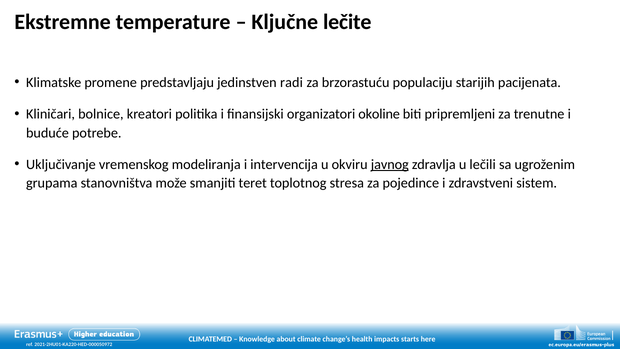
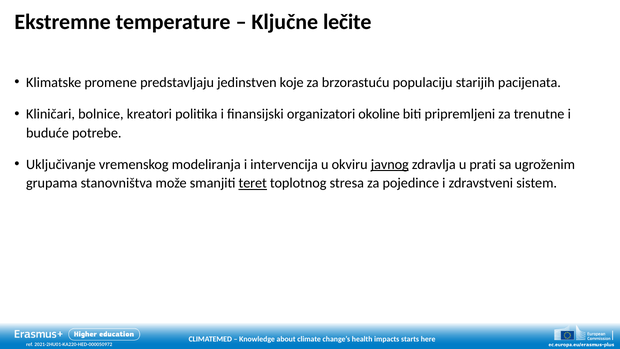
radi: radi -> koje (292, 82)
lečili: lečili -> prati (483, 164)
teret underline: none -> present (253, 183)
